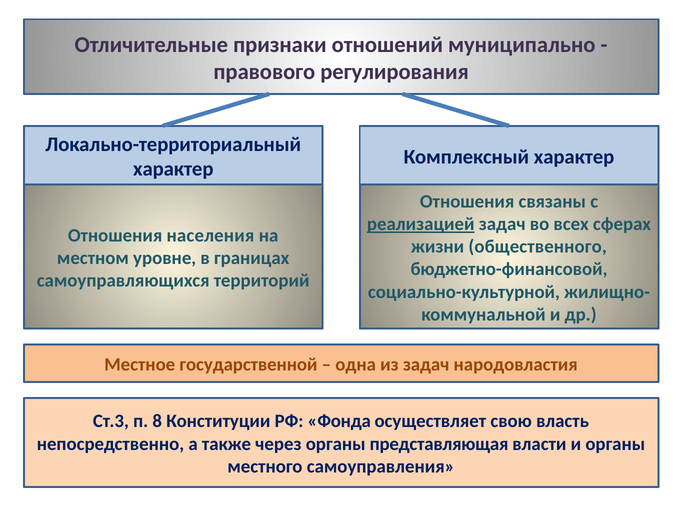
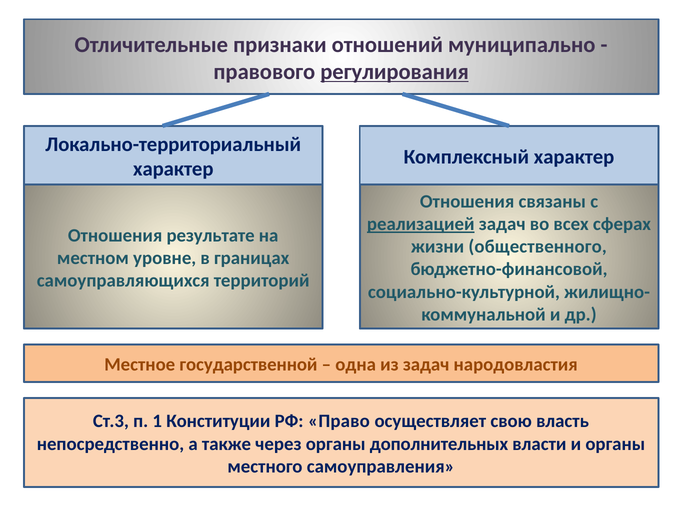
регулирования underline: none -> present (395, 72)
населения: населения -> результате (211, 235)
8: 8 -> 1 (157, 421)
Фонда: Фонда -> Право (339, 421)
представляющая: представляющая -> дополнительных (439, 444)
